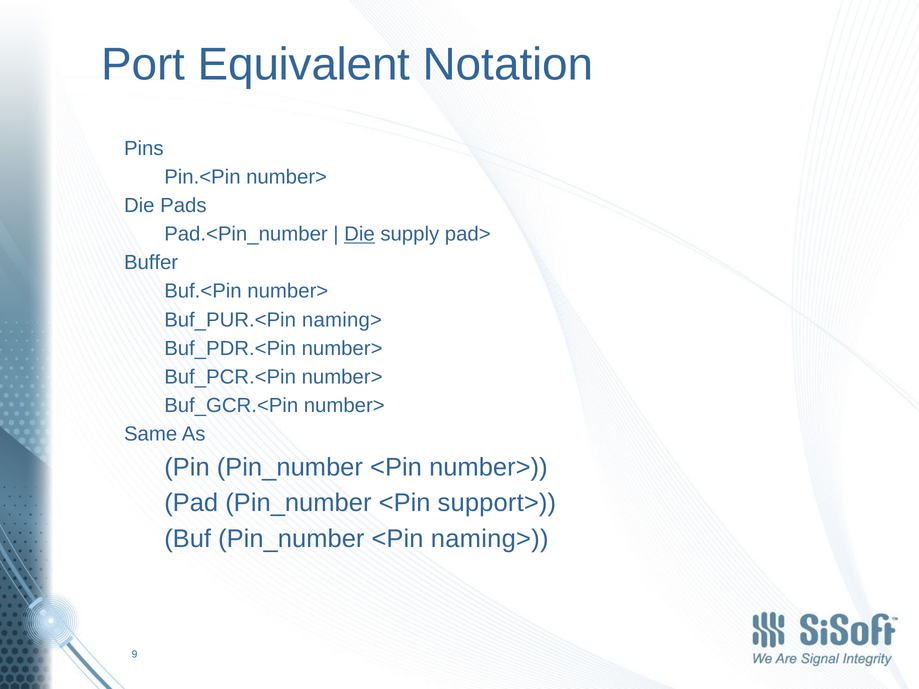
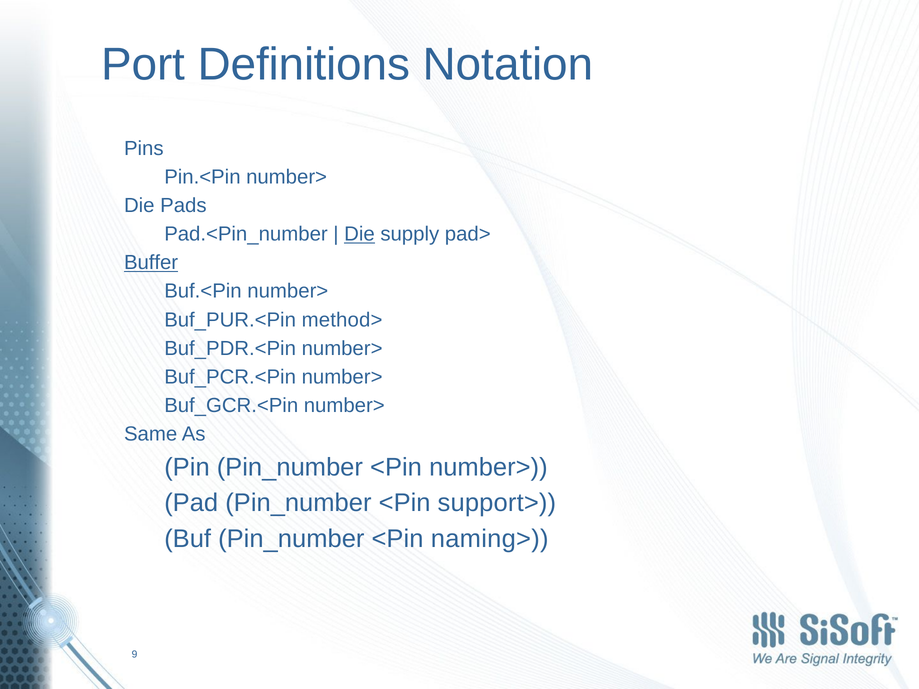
Equivalent: Equivalent -> Definitions (304, 64)
Buffer underline: none -> present (151, 263)
Buf_PUR.<Pin naming>: naming> -> method> (342, 320)
